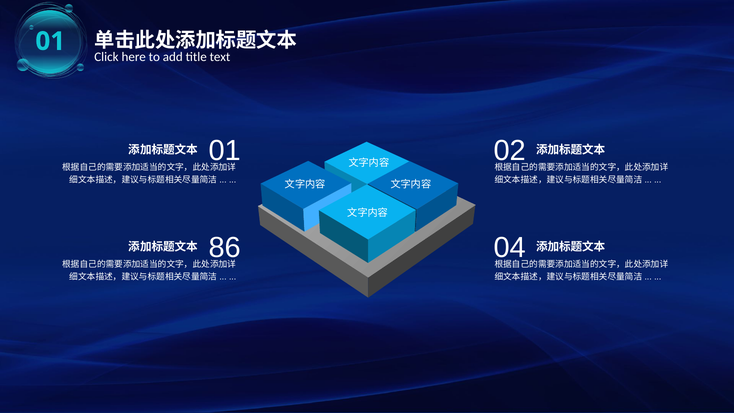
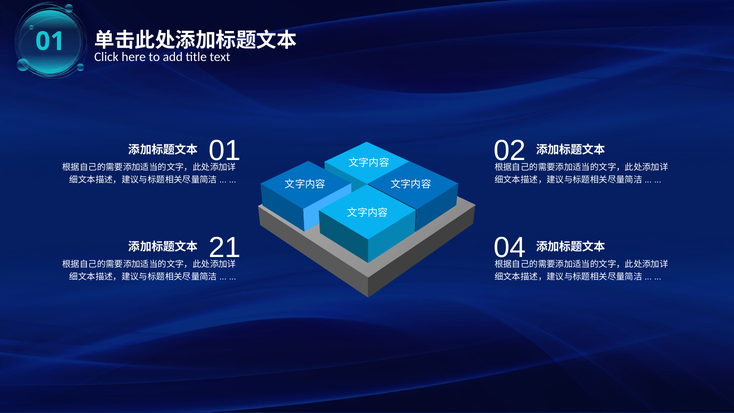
86: 86 -> 21 (225, 248)
